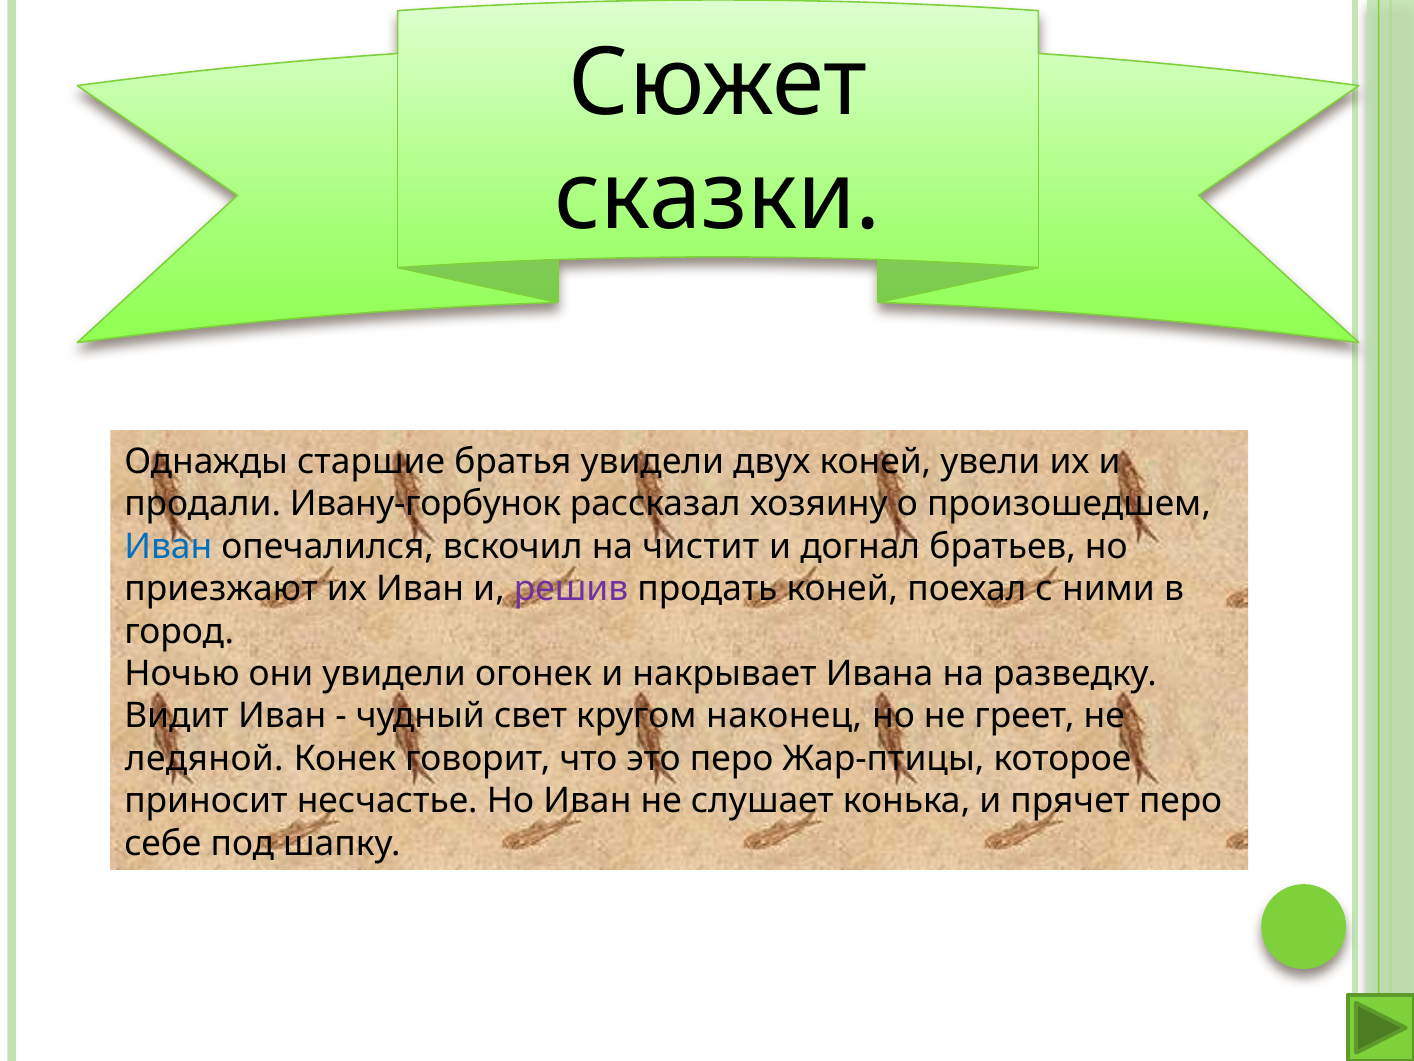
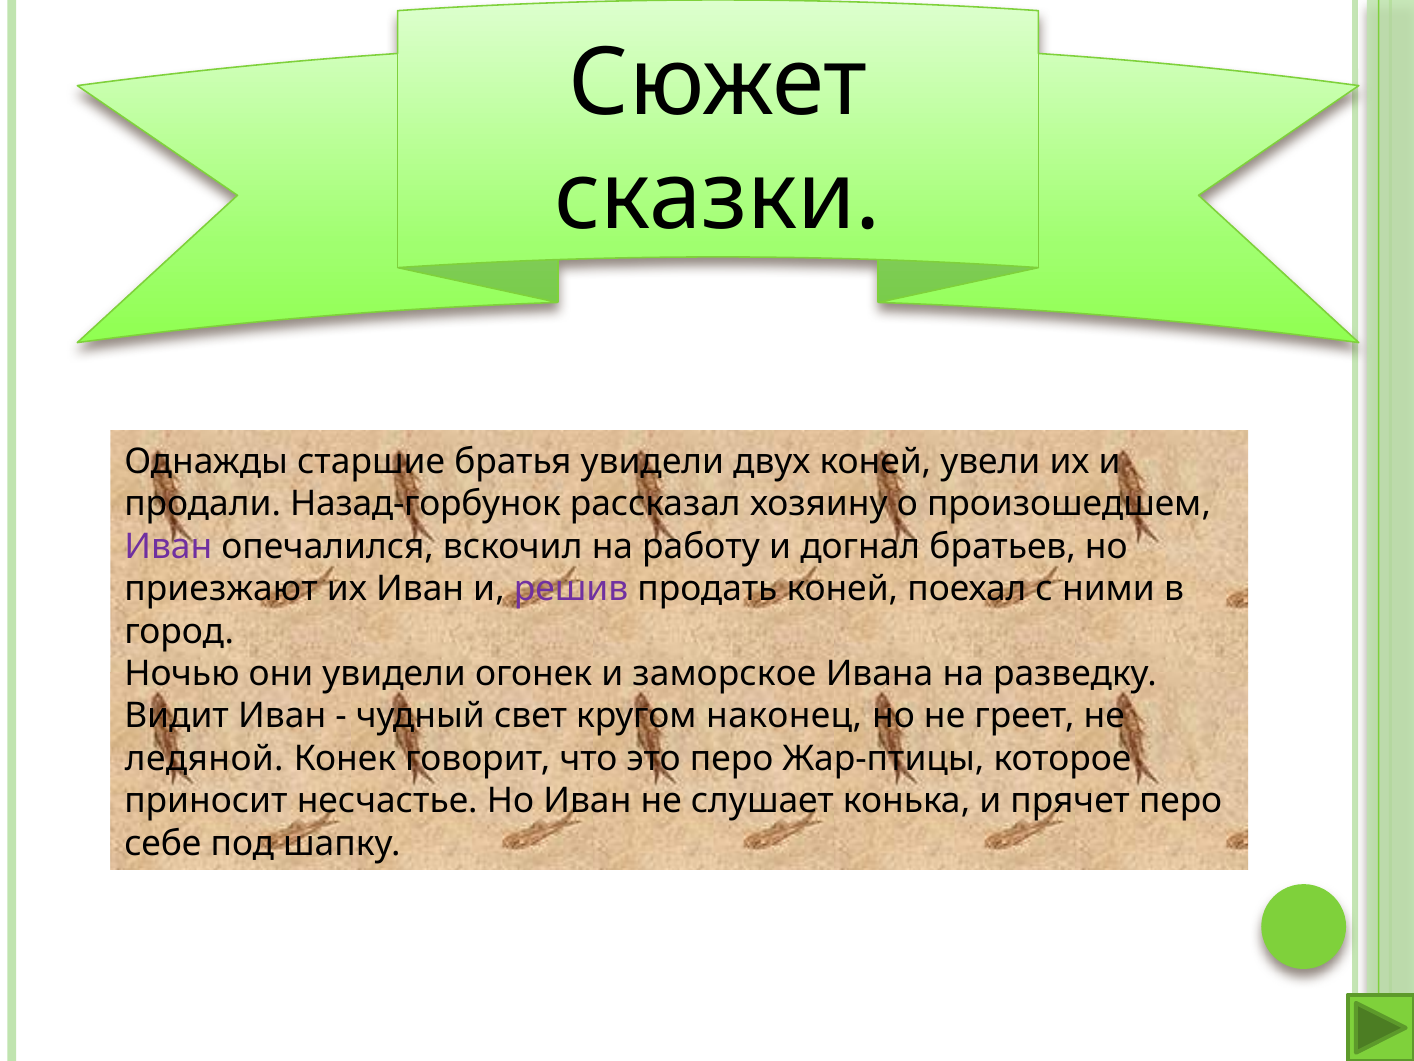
Ивану-горбунок: Ивану-горбунок -> Назад-горбунок (426, 504)
Иван colour: blue -> purple (168, 546)
чистит: чистит -> работу (701, 546)
накрывает: накрывает -> заморское (724, 674)
